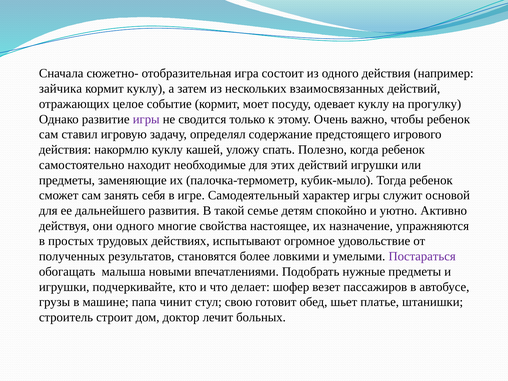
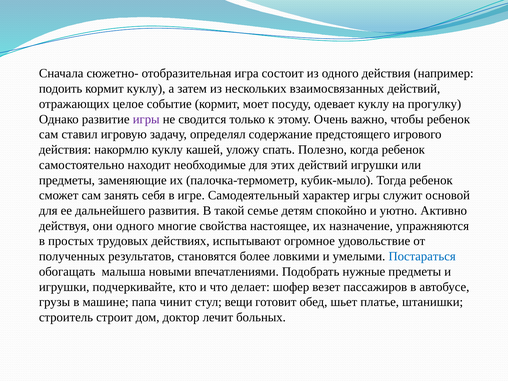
зайчика: зайчика -> подоить (61, 89)
Постараться colour: purple -> blue (422, 256)
свою: свою -> вещи (239, 302)
